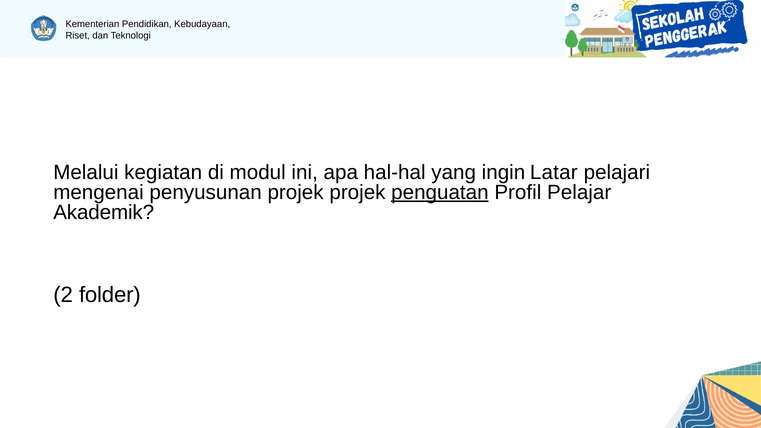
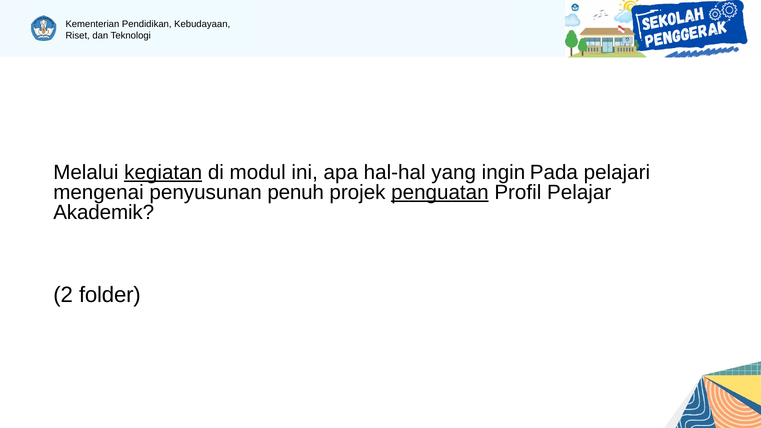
kegiatan underline: none -> present (163, 172)
Latar: Latar -> Pada (554, 172)
penyusunan projek: projek -> penuh (296, 192)
